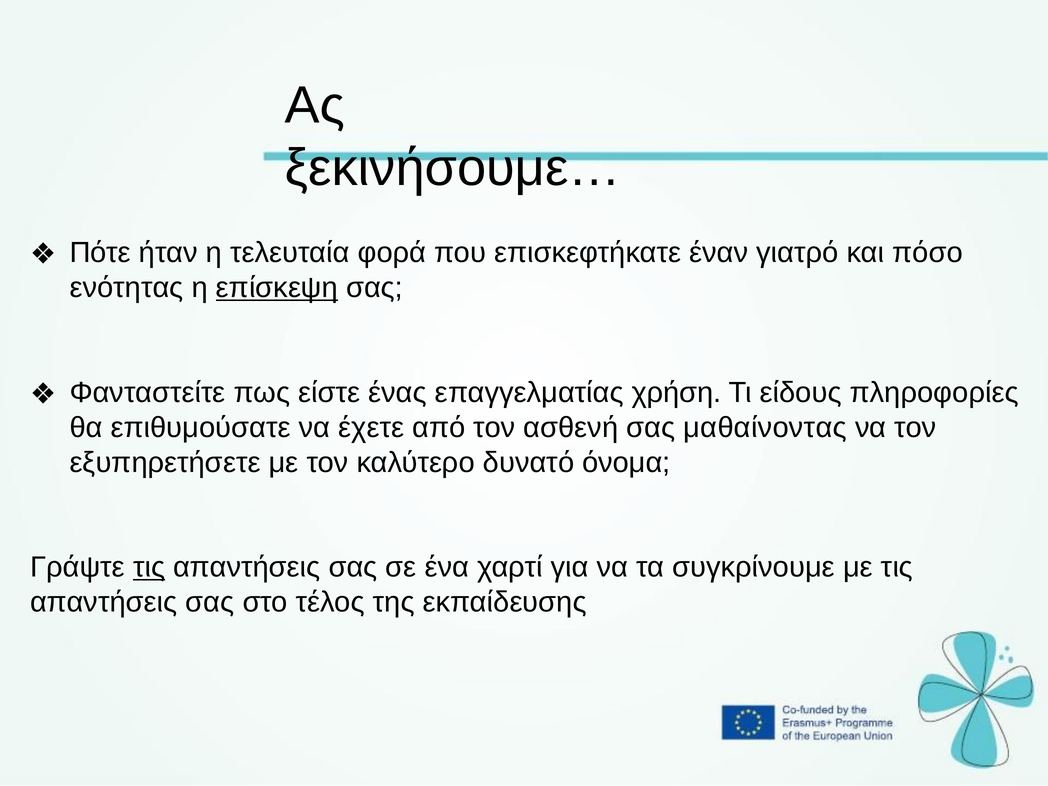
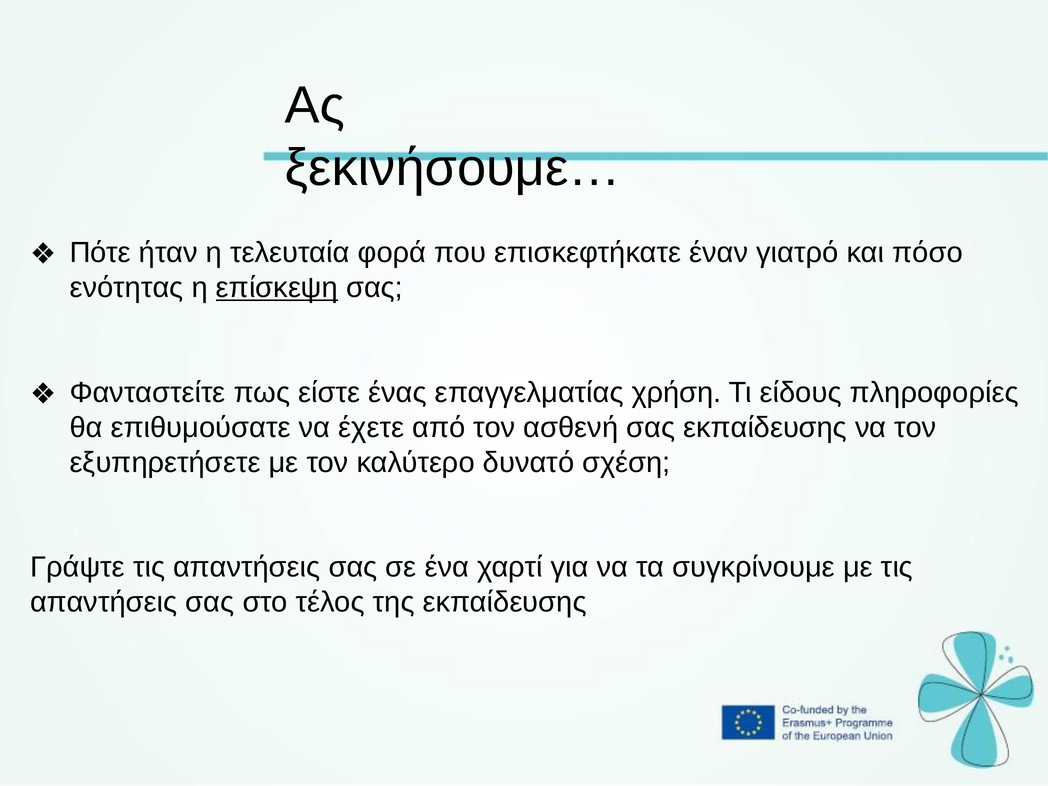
σας μαθαίνοντας: μαθαίνοντας -> εκπαίδευσης (765, 427)
όνομα: όνομα -> σχέση (626, 462)
τις underline: present -> none (149, 567)
